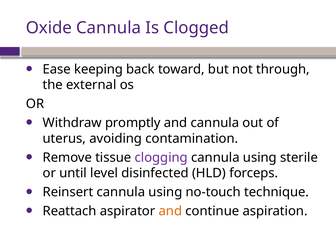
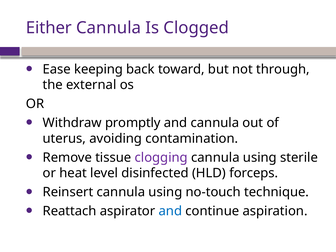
Oxide: Oxide -> Either (49, 28)
until: until -> heat (73, 173)
and colour: orange -> blue (170, 211)
